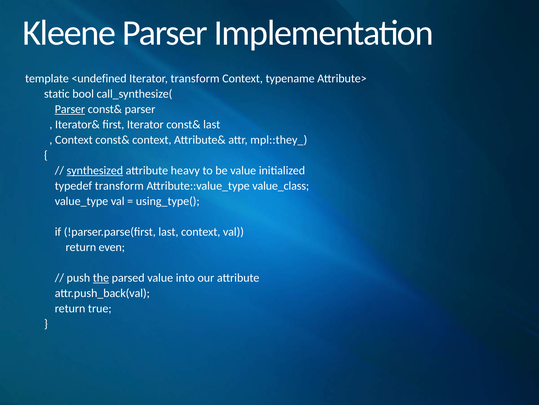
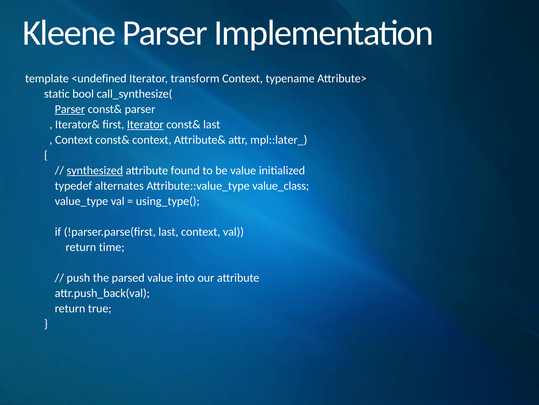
Iterator underline: none -> present (145, 124)
mpl::they_: mpl::they_ -> mpl::later_ (279, 140)
heavy: heavy -> found (185, 170)
typedef transform: transform -> alternates (119, 186)
even: even -> time (112, 247)
the underline: present -> none (101, 277)
